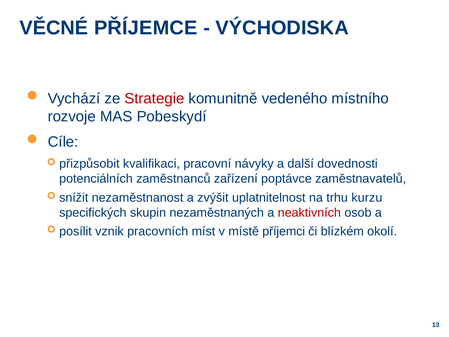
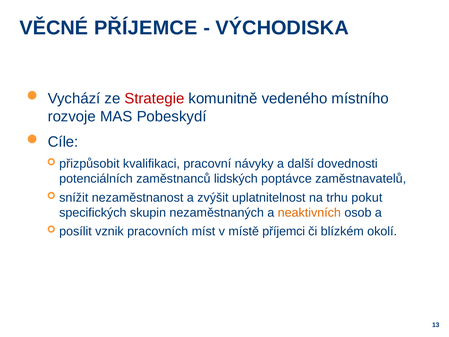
zařízení: zařízení -> lidských (236, 179)
kurzu: kurzu -> pokut (367, 197)
neaktivních colour: red -> orange (309, 212)
